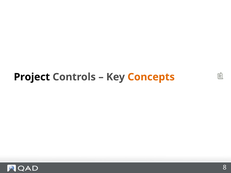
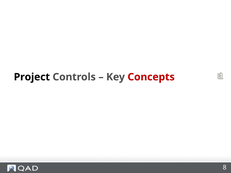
Concepts colour: orange -> red (151, 77)
